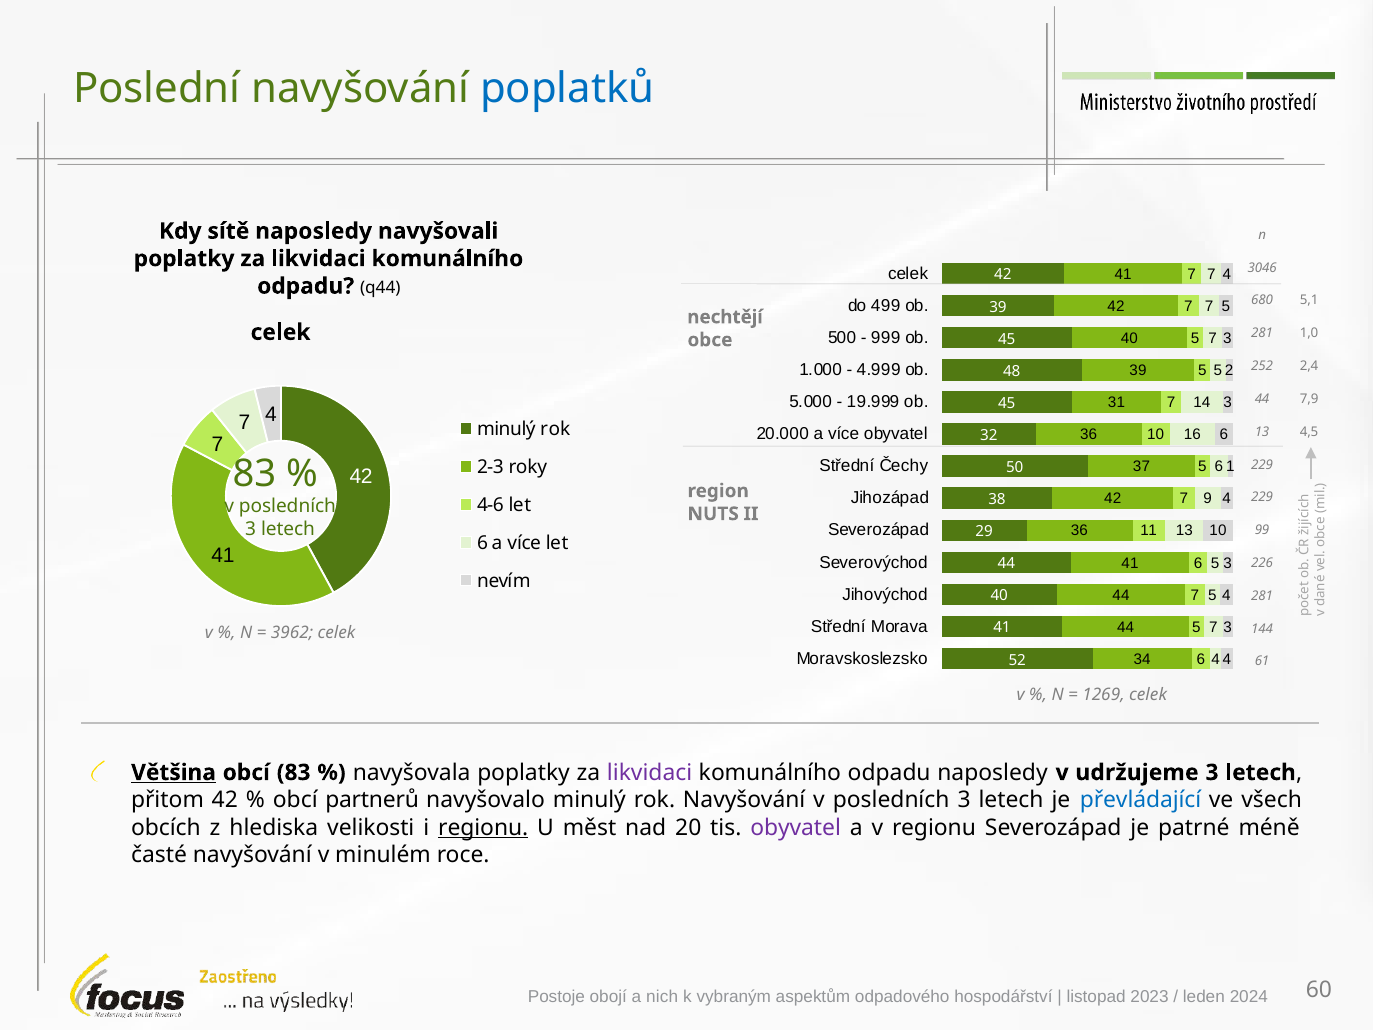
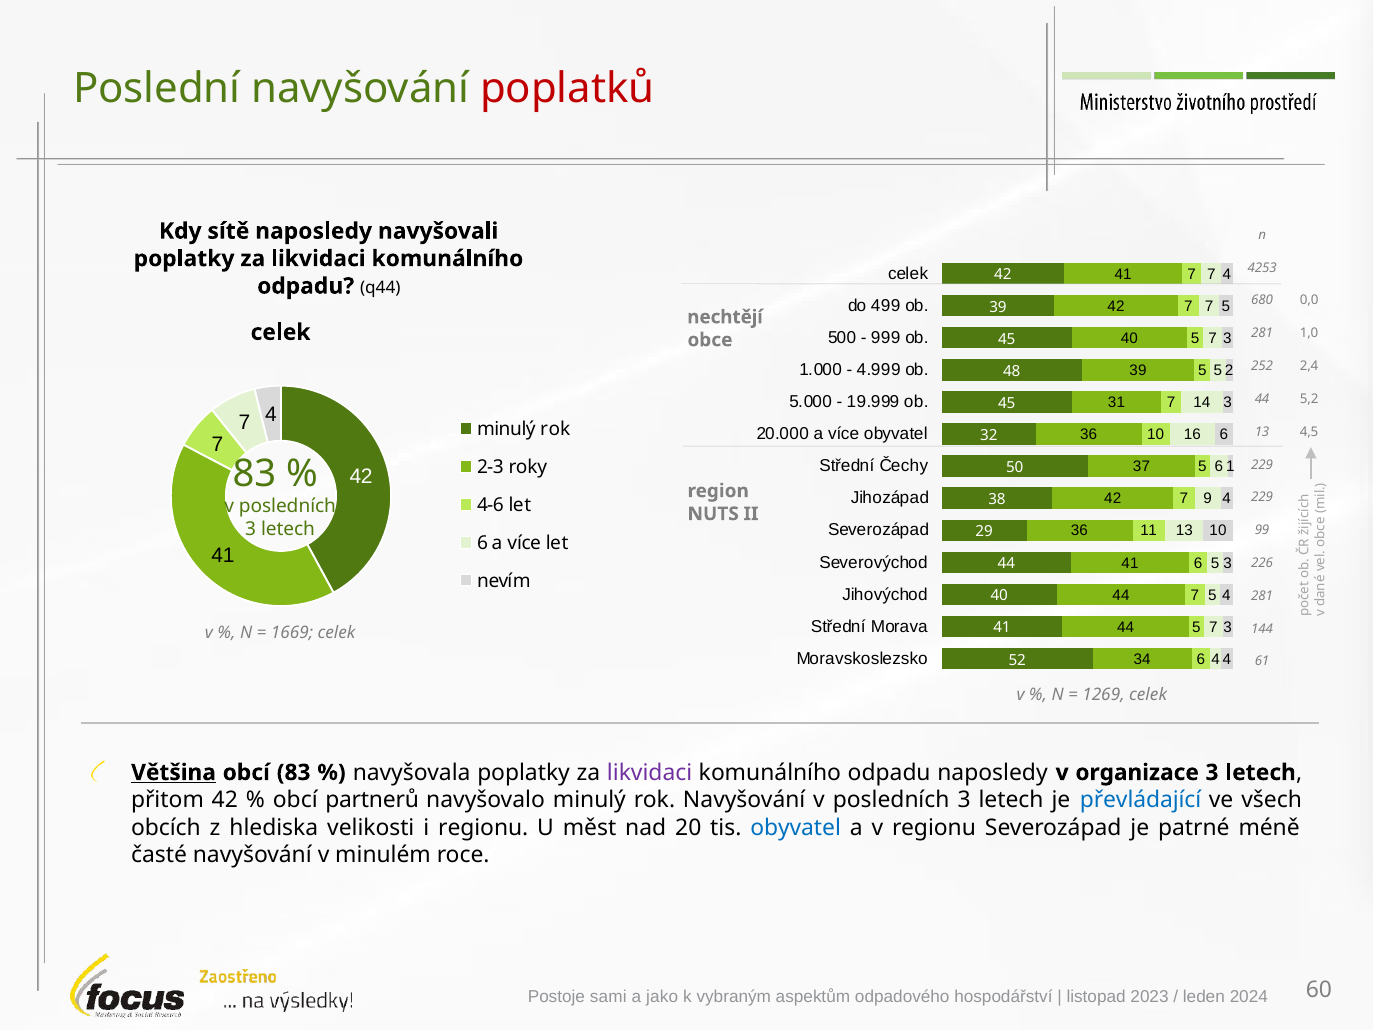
poplatků colour: blue -> red (567, 88)
3046: 3046 -> 4253 (1262, 268)
5,1: 5,1 -> 0,0 (1309, 300)
7,9: 7,9 -> 5,2 (1309, 399)
3962: 3962 -> 1669 (292, 633)
udržujeme: udržujeme -> organizace (1137, 772)
regionu underline: present -> none (483, 827)
obyvatel colour: purple -> blue (796, 827)
obojí: obojí -> sami (608, 996)
nich: nich -> jako (662, 996)
